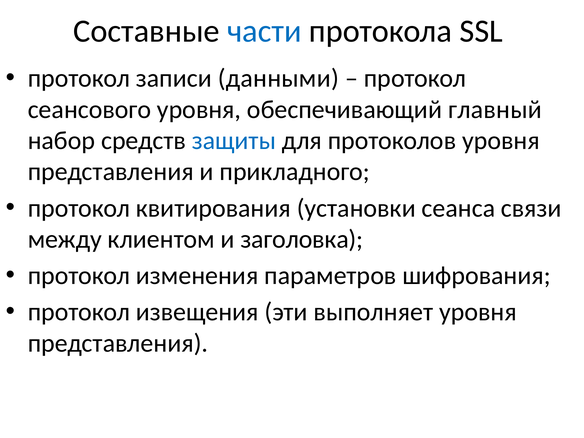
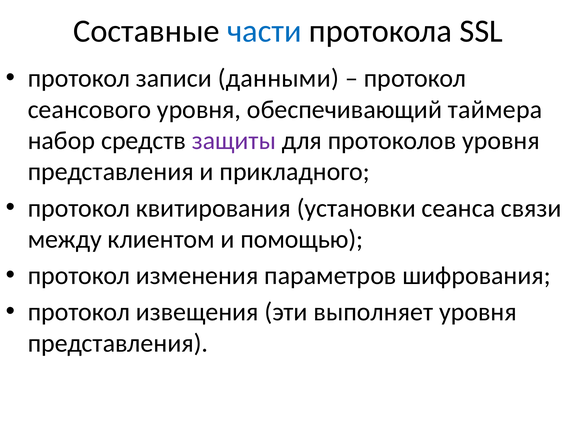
главный: главный -> таймера (495, 109)
защиты colour: blue -> purple (234, 141)
заголовка: заголовка -> помощью (302, 239)
